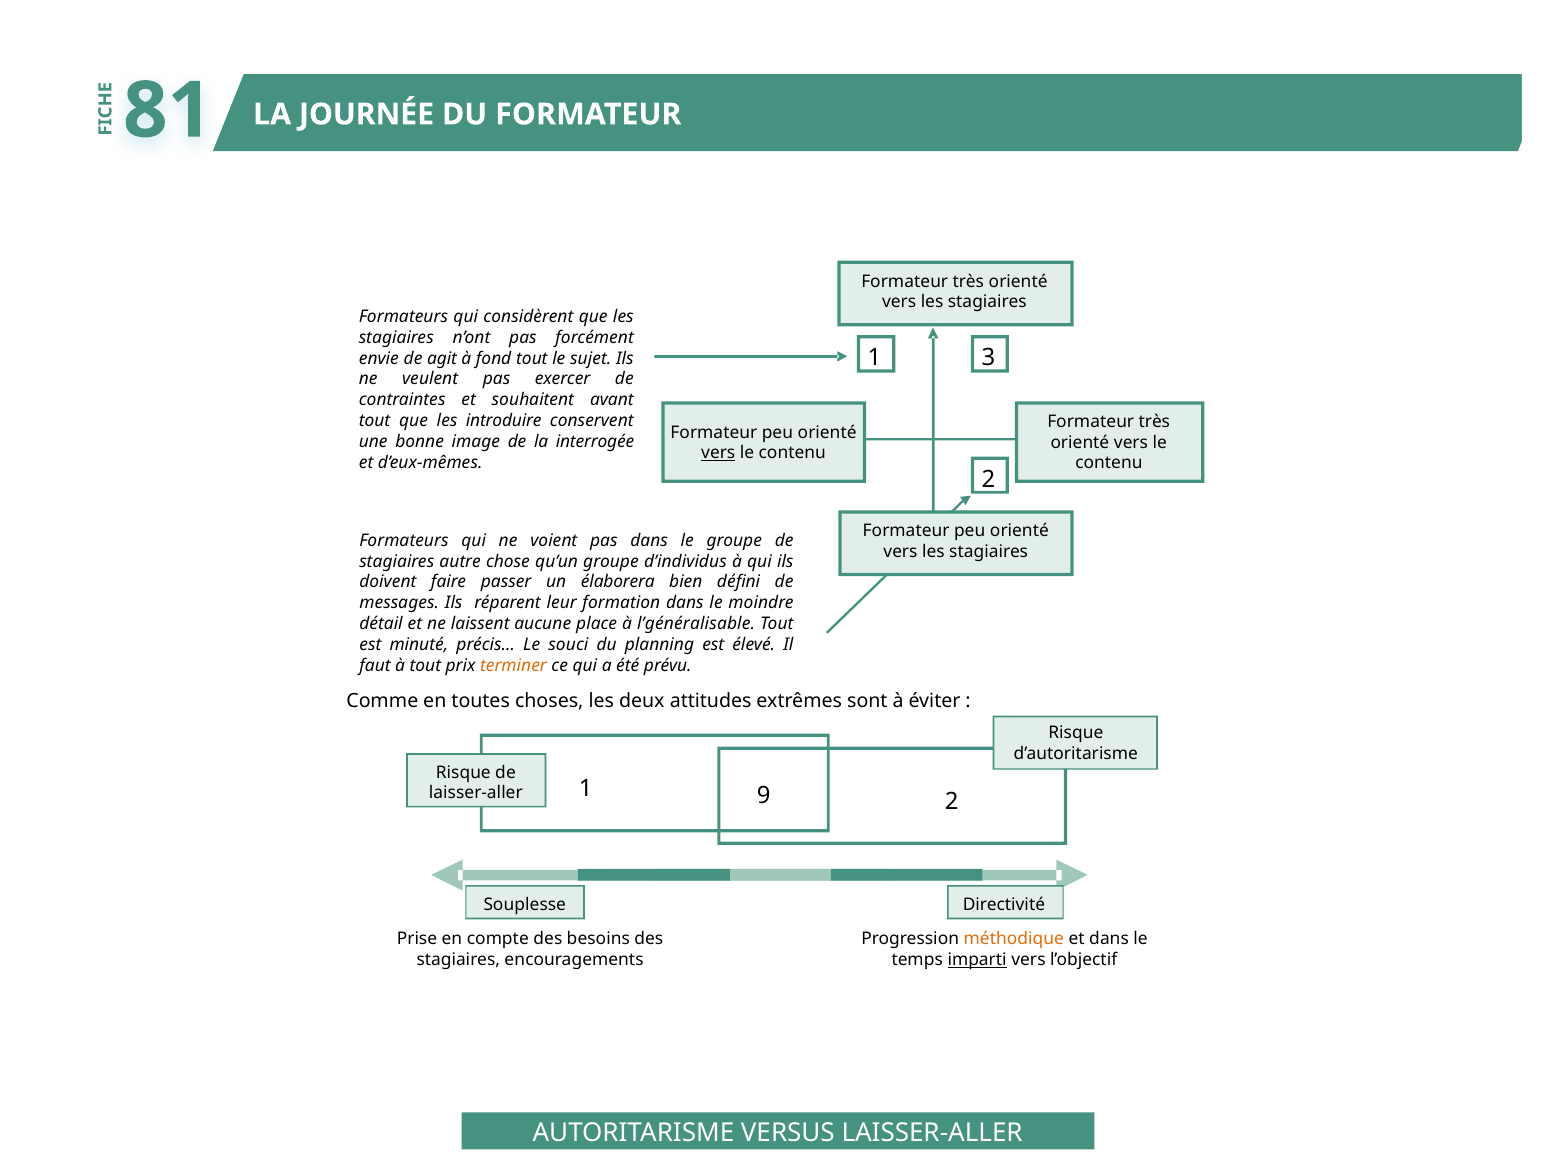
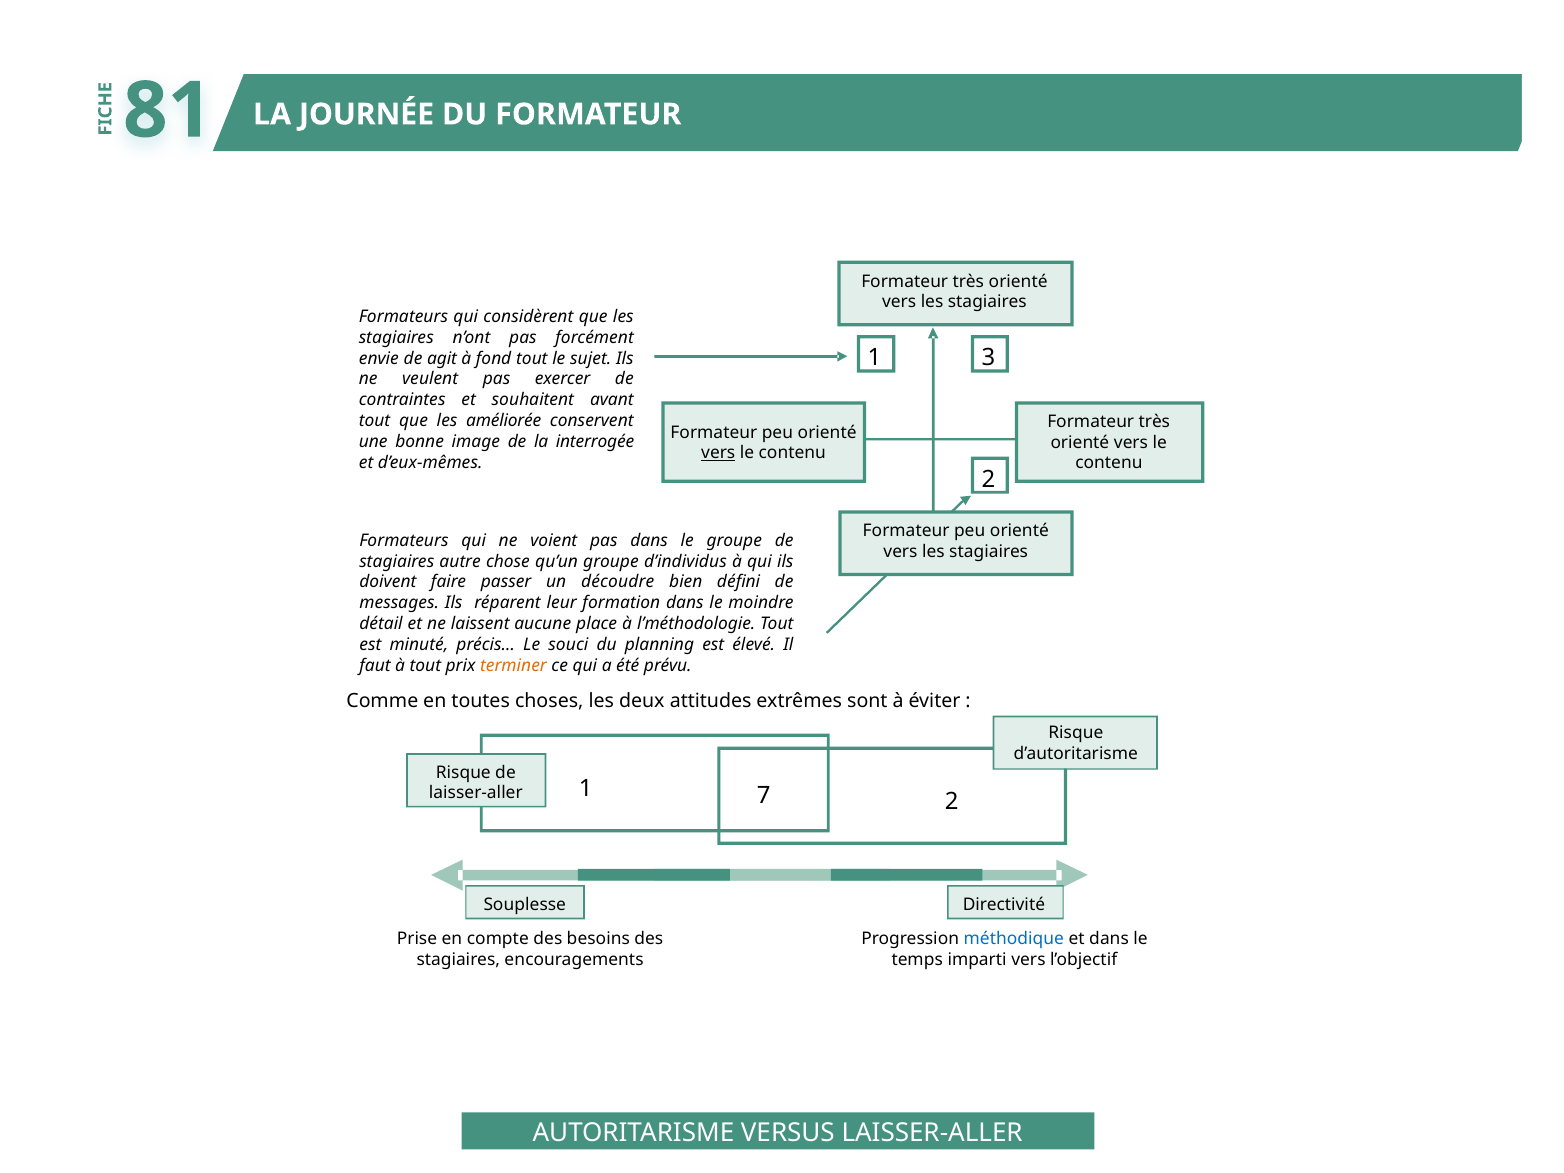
introduire: introduire -> améliorée (504, 421)
élaborera: élaborera -> découdre (618, 582)
l’généralisable: l’généralisable -> l’méthodologie (696, 624)
9: 9 -> 7 (764, 795)
méthodique colour: orange -> blue (1014, 939)
imparti underline: present -> none (977, 960)
